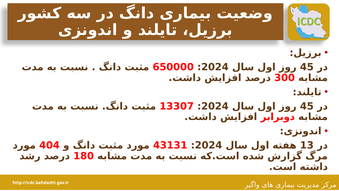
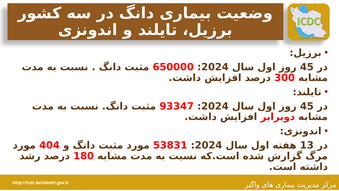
13307: 13307 -> 93347 (177, 106)
43131: 43131 -> 53831 (170, 145)
